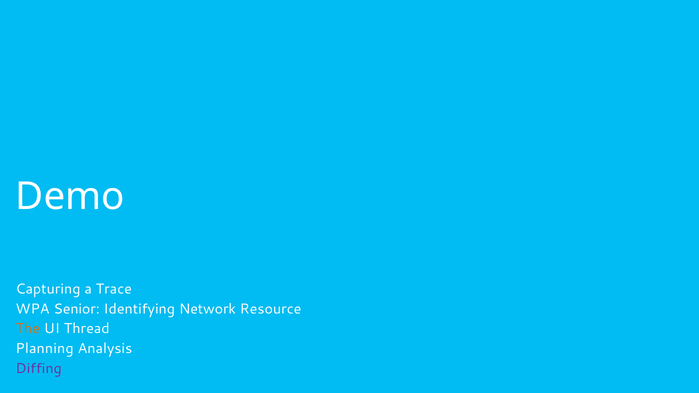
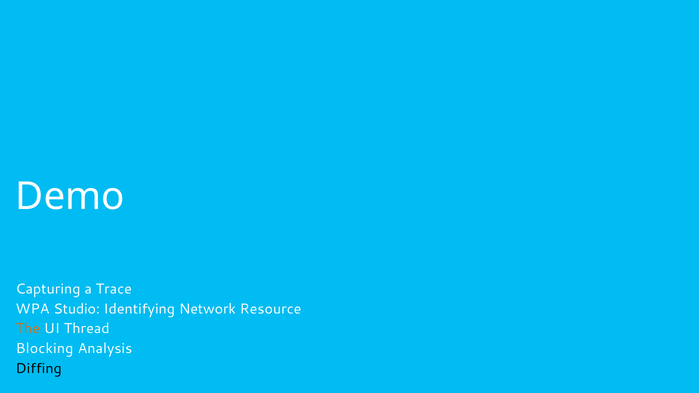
Senior: Senior -> Studio (77, 309)
Planning: Planning -> Blocking (45, 349)
Diffing colour: purple -> black (39, 369)
